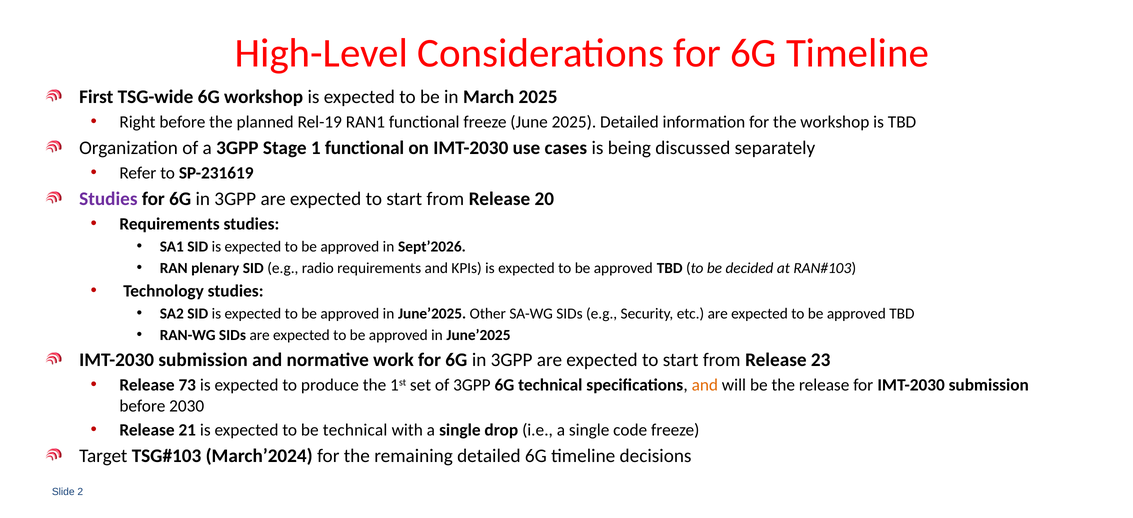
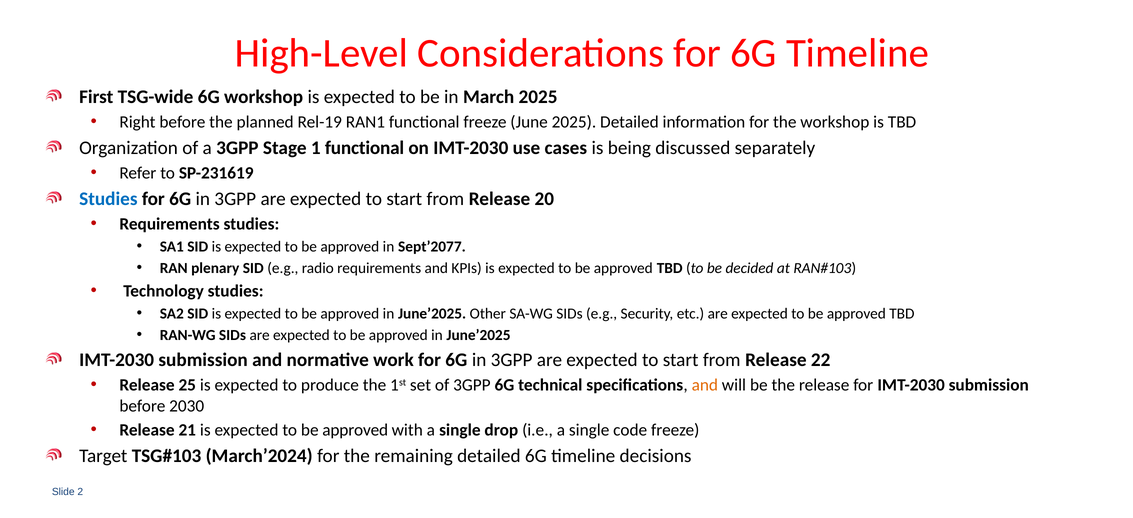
Studies colour: purple -> blue (108, 199)
Sept’2026: Sept’2026 -> Sept’2077 (432, 247)
23: 23 -> 22 (821, 360)
73: 73 -> 25 (187, 385)
technical: technical -> approved (355, 430)
